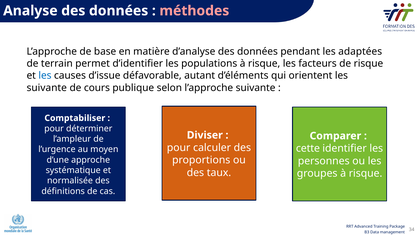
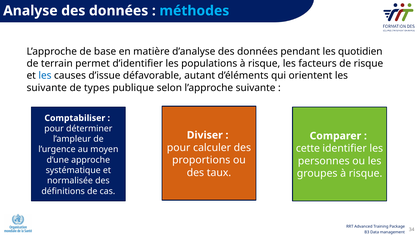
méthodes colour: pink -> light blue (194, 11)
adaptées: adaptées -> quotidien (360, 52)
cours: cours -> types (97, 88)
